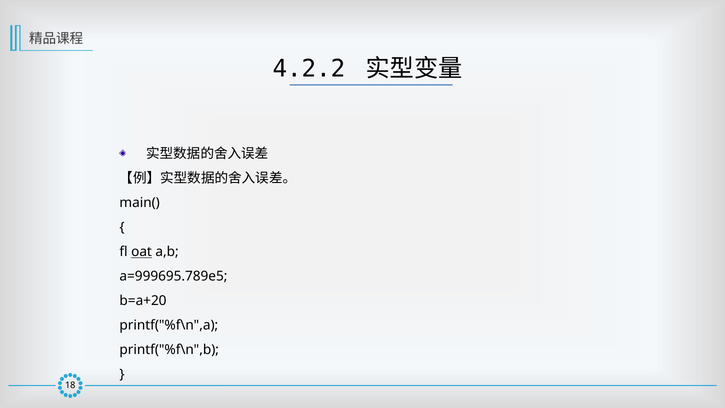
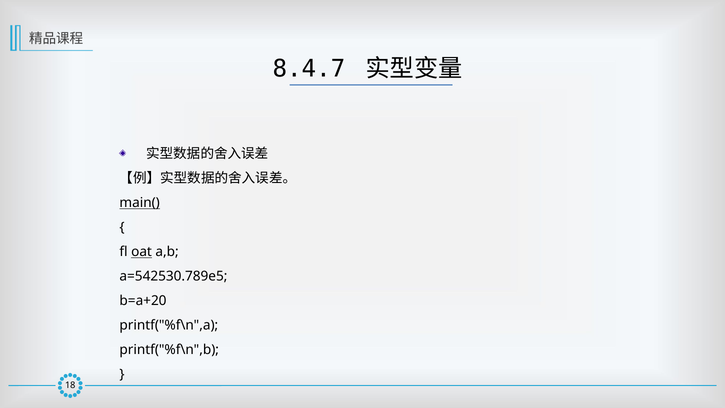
4.2.2: 4.2.2 -> 8.4.7 (309, 69)
main( underline: none -> present (140, 203)
a=999695.789e5: a=999695.789e5 -> a=542530.789e5 (173, 276)
